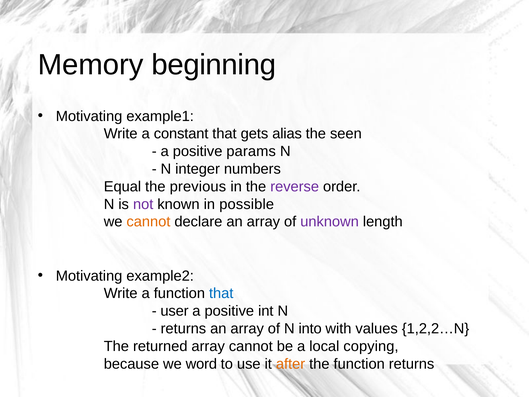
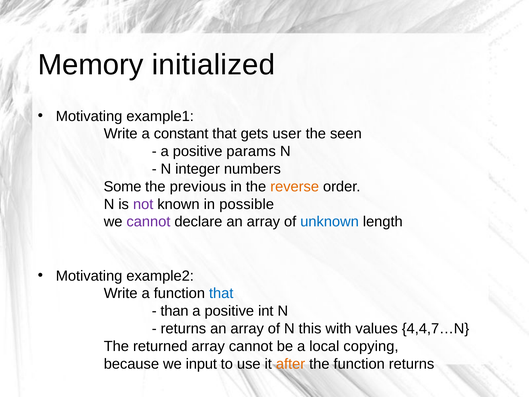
beginning: beginning -> initialized (213, 65)
alias: alias -> user (287, 134)
Equal: Equal -> Some (123, 186)
reverse colour: purple -> orange (295, 186)
cannot colour: orange -> purple (148, 222)
unknown colour: purple -> blue (330, 222)
user: user -> than (175, 311)
into: into -> this (310, 328)
1,2,2…N: 1,2,2…N -> 4,4,7…N (436, 328)
word: word -> input (201, 364)
